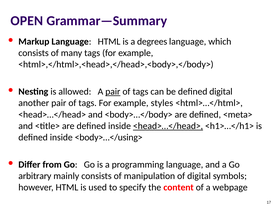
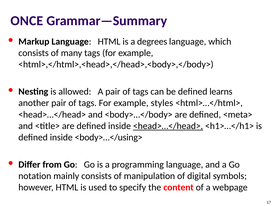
OPEN: OPEN -> ONCE (27, 21)
pair underline: present -> none (113, 91)
defined digital: digital -> learns (221, 91)
arbitrary: arbitrary -> notation (35, 176)
